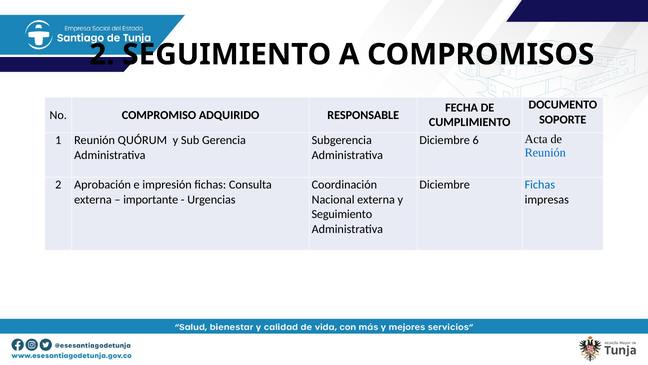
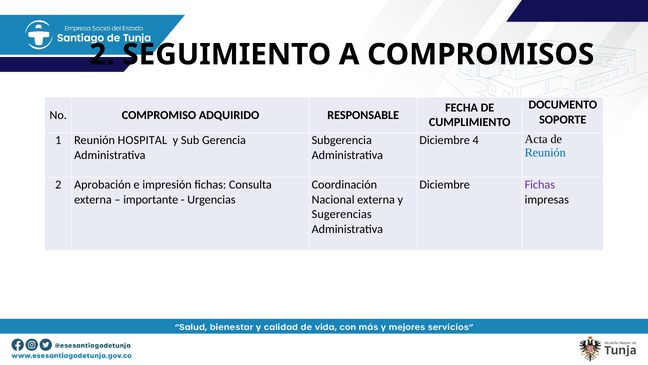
QUÓRUM: QUÓRUM -> HOSPITAL (142, 140)
6: 6 -> 4 (476, 140)
Fichas colour: blue -> purple (540, 185)
Seguimiento: Seguimiento -> Sugerencias (342, 214)
